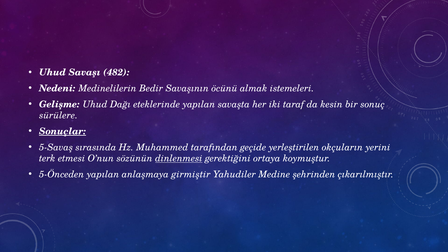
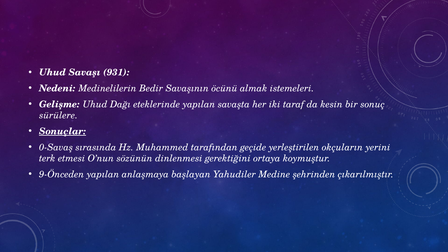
482: 482 -> 931 (116, 73)
5-Savaş: 5-Savaş -> 0-Savaş (56, 147)
dinlenmesi underline: present -> none (179, 159)
5-Önceden: 5-Önceden -> 9-Önceden (62, 174)
girmiştir: girmiştir -> başlayan (191, 174)
